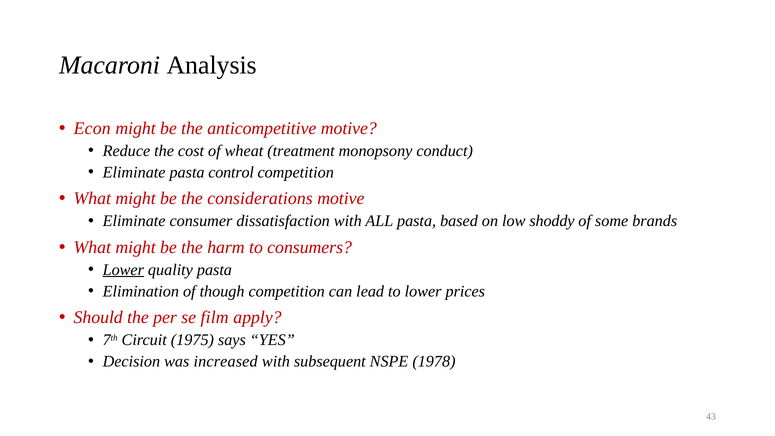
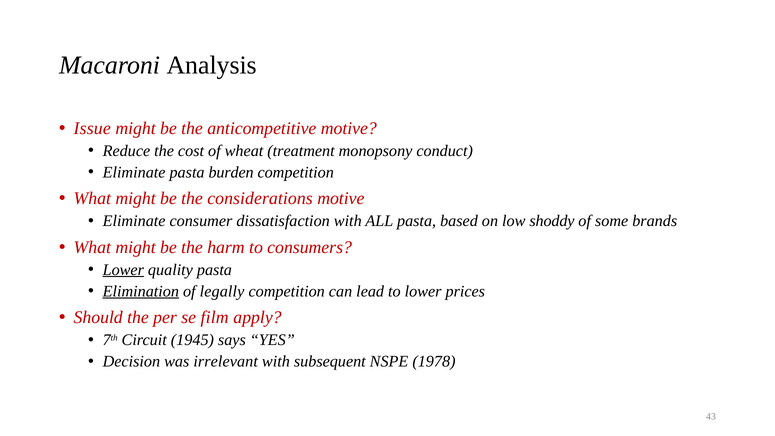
Econ: Econ -> Issue (92, 128)
control: control -> burden (231, 172)
Elimination underline: none -> present (141, 291)
though: though -> legally (222, 291)
1975: 1975 -> 1945 (192, 340)
increased: increased -> irrelevant (226, 361)
